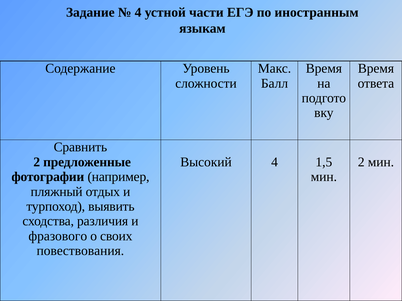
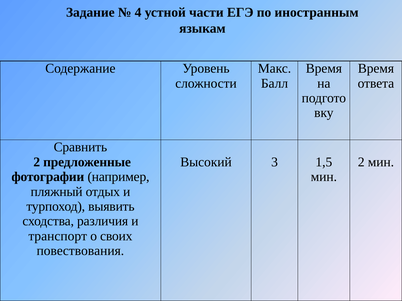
Высокий 4: 4 -> 3 (275, 162)
фразового: фразового -> транспорт (58, 236)
